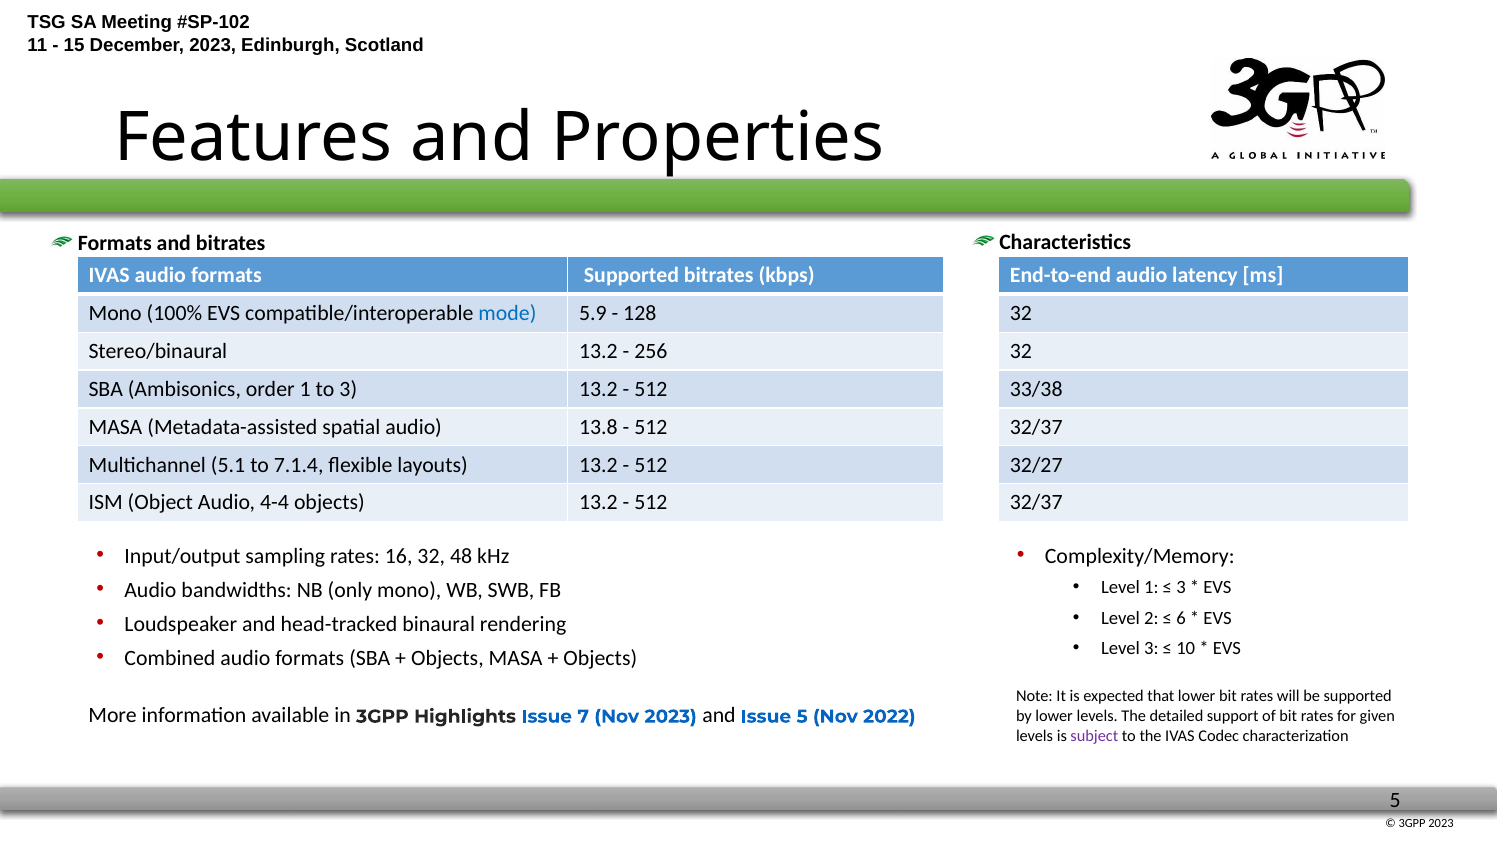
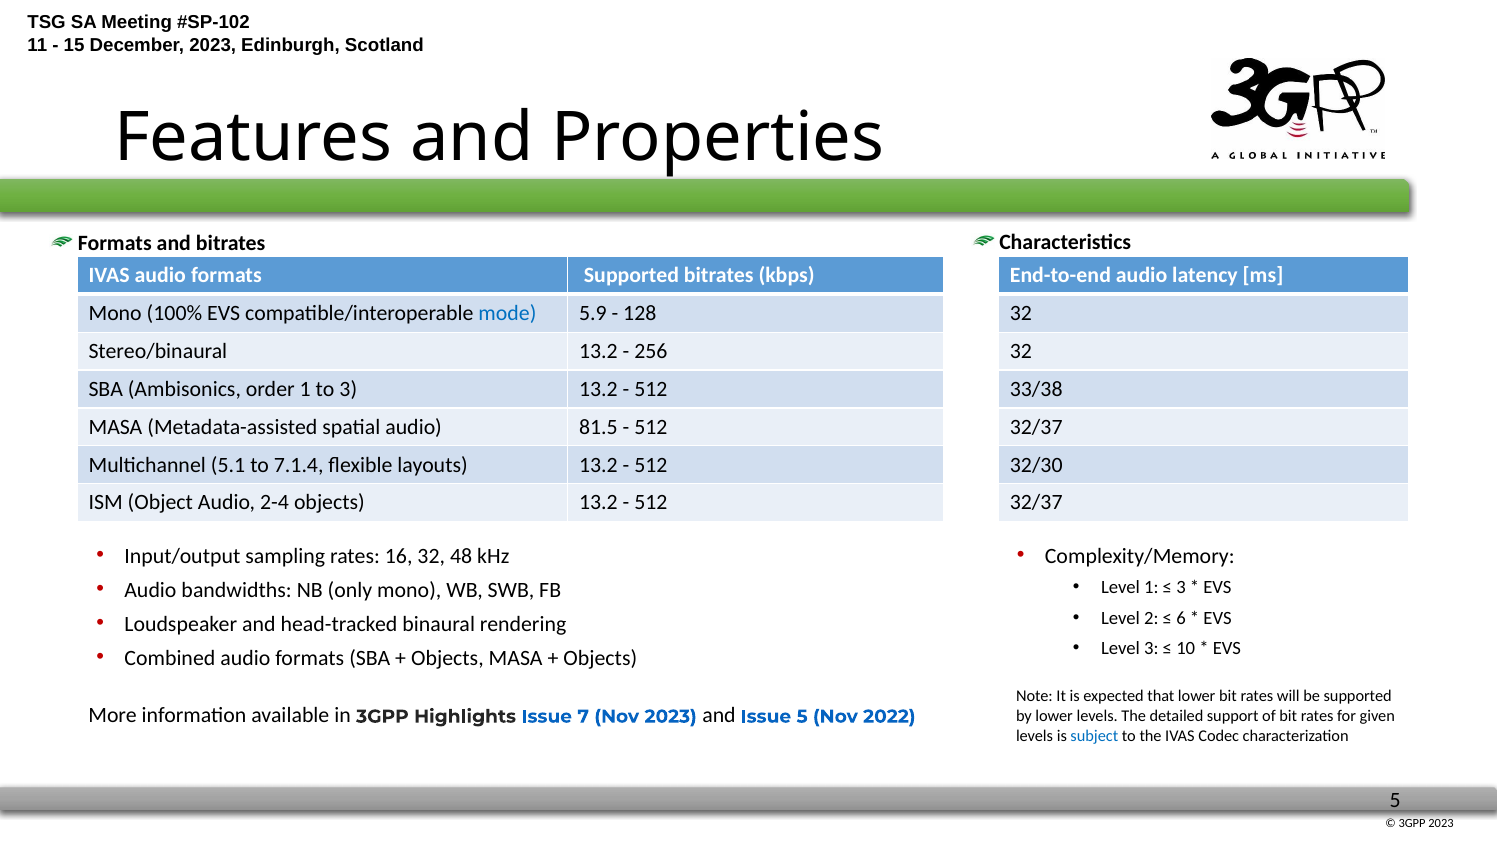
13.8: 13.8 -> 81.5 (598, 427)
32/27: 32/27 -> 32/30 (1036, 465)
4-4: 4-4 -> 2-4 (275, 503)
subject colour: purple -> blue (1094, 736)
